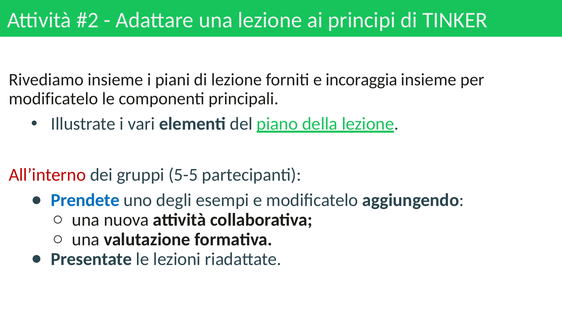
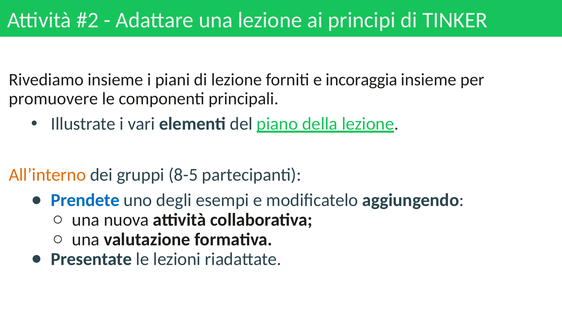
modificatelo: modificatelo -> promuovere (53, 99)
All’interno colour: red -> orange (47, 175)
5-5: 5-5 -> 8-5 (183, 175)
